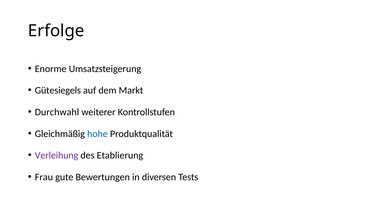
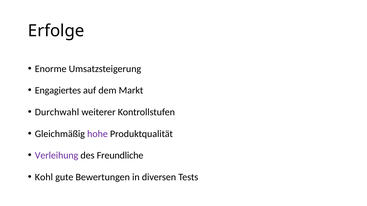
Gütesiegels: Gütesiegels -> Engagiertes (58, 91)
hohe colour: blue -> purple (97, 134)
Etablierung: Etablierung -> Freundliche (120, 156)
Frau: Frau -> Kohl (44, 177)
